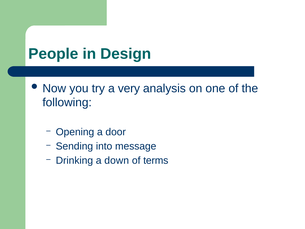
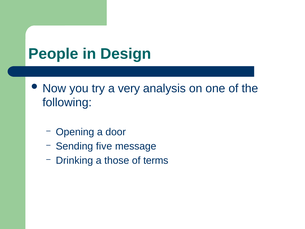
into: into -> five (104, 146)
down: down -> those (117, 160)
